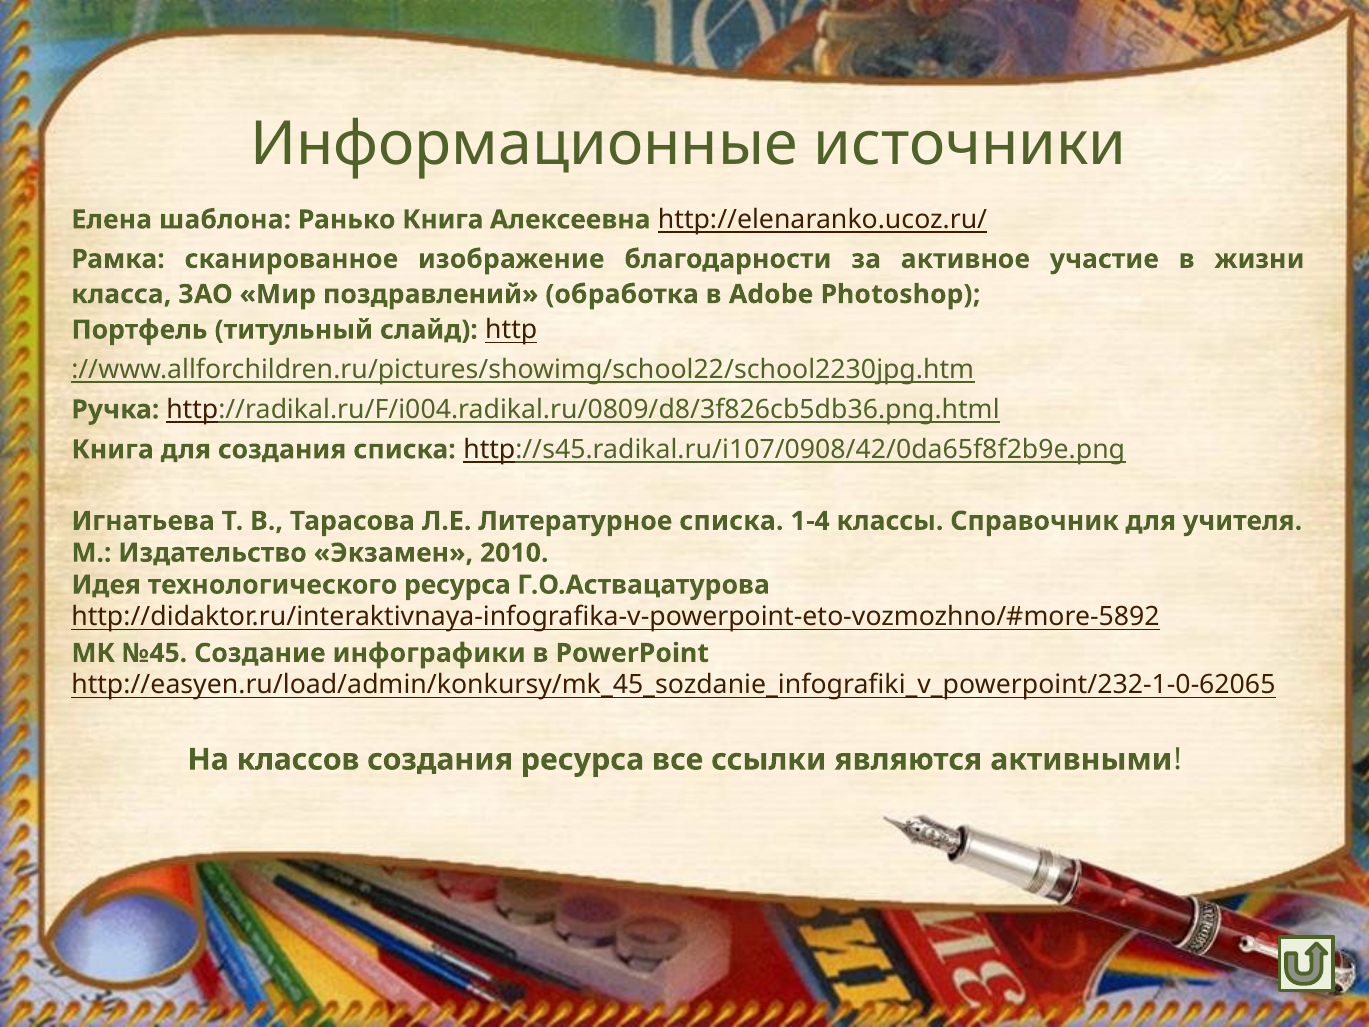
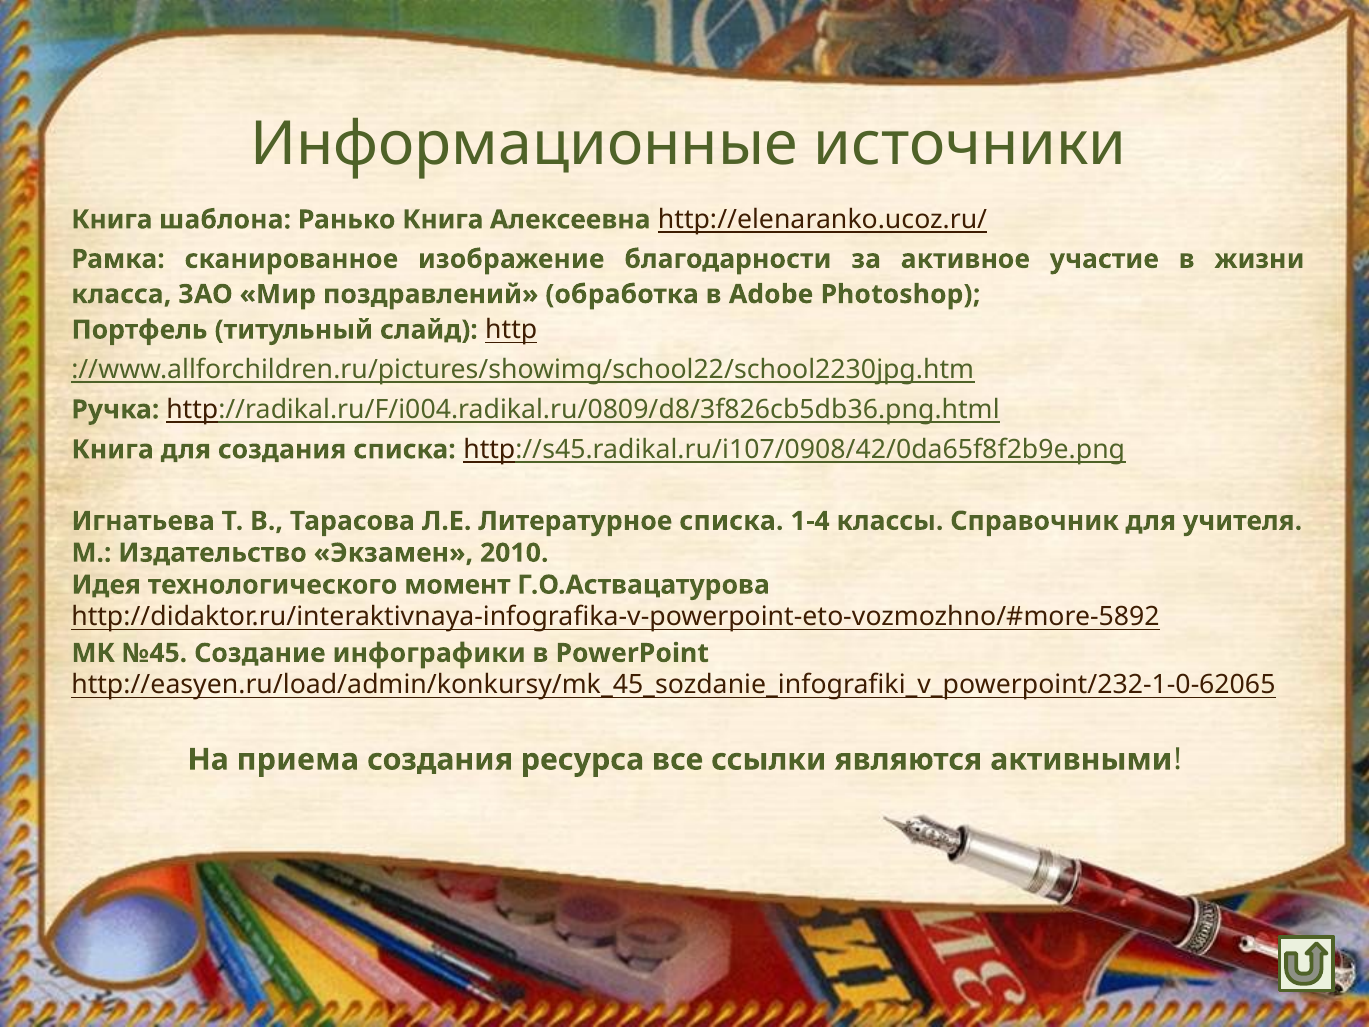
Елена: Елена -> Книга (112, 220)
технологического ресурса: ресурса -> момент (457, 585)
классов: классов -> приема (298, 759)
